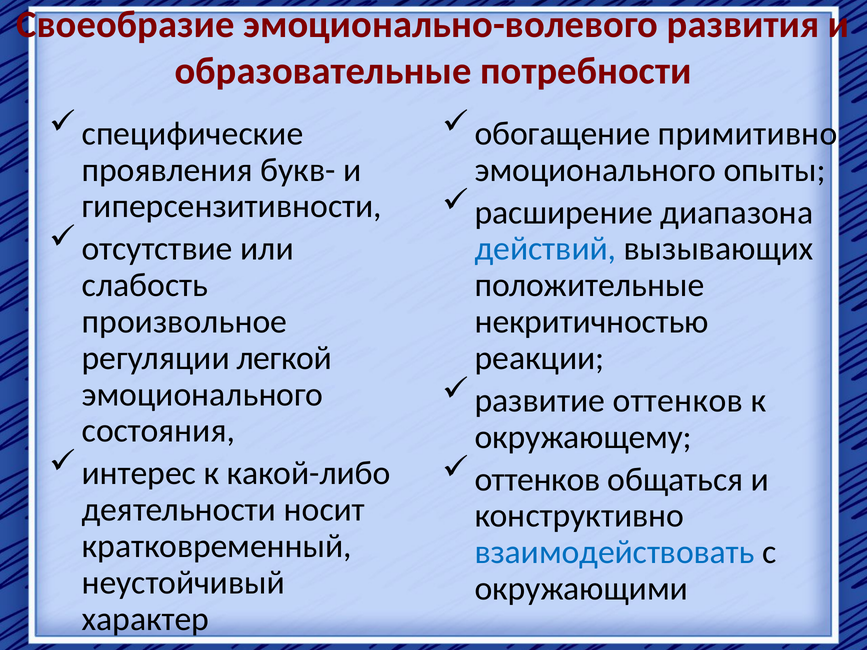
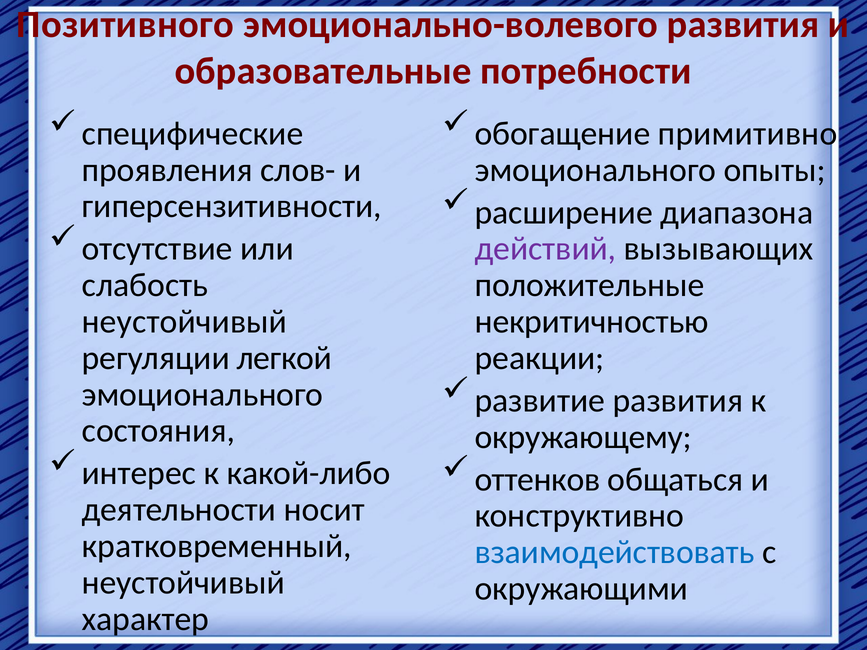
Своеобразие: Своеобразие -> Позитивного (125, 25)
букв-: букв- -> слов- (298, 170)
действий colour: blue -> purple (545, 249)
произвольное: произвольное -> неустойчивый (184, 322)
развитие оттенков: оттенков -> развития (678, 401)
